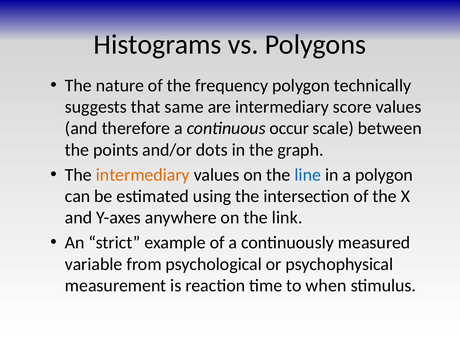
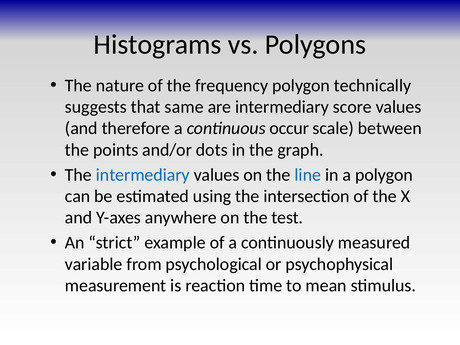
intermediary colour: orange -> blue (143, 175)
link: link -> test (287, 218)
when: when -> mean (326, 286)
